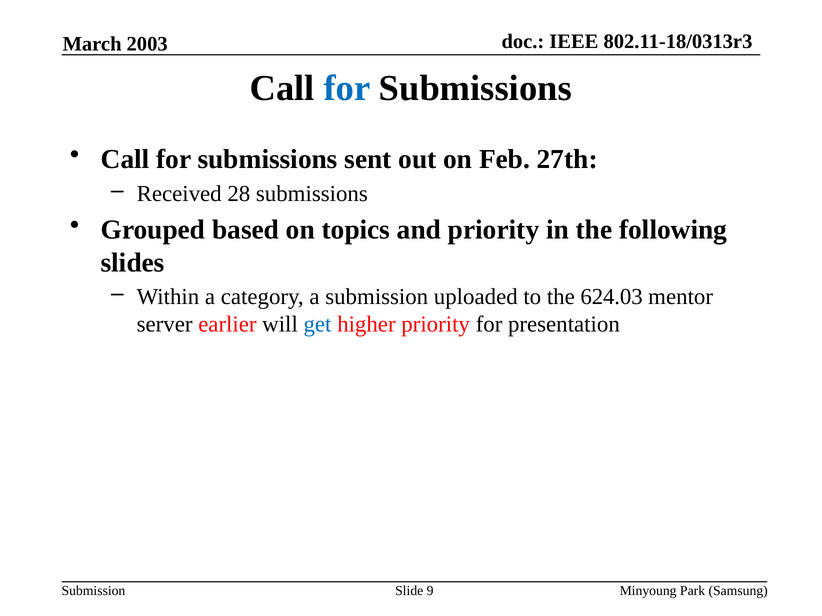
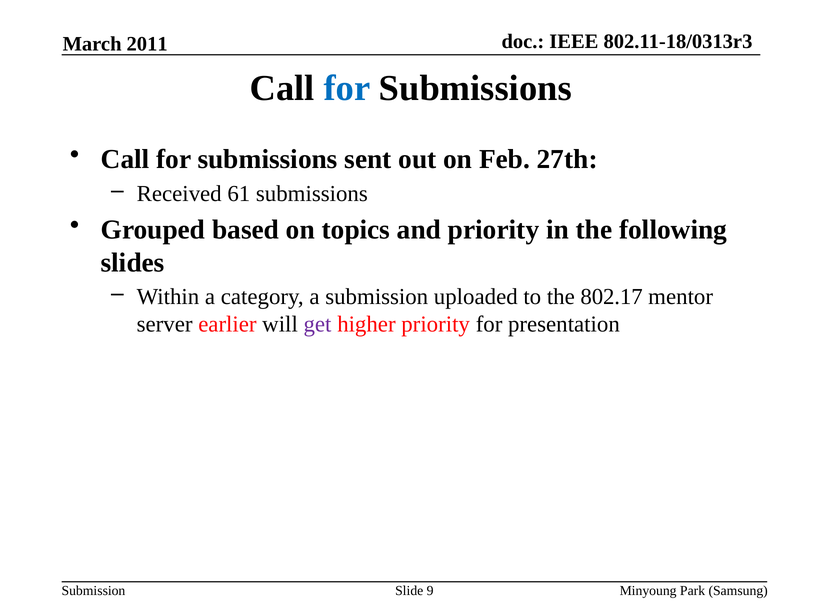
2003: 2003 -> 2011 (147, 44)
28: 28 -> 61 (239, 194)
624.03: 624.03 -> 802.17 (612, 297)
get colour: blue -> purple (317, 324)
